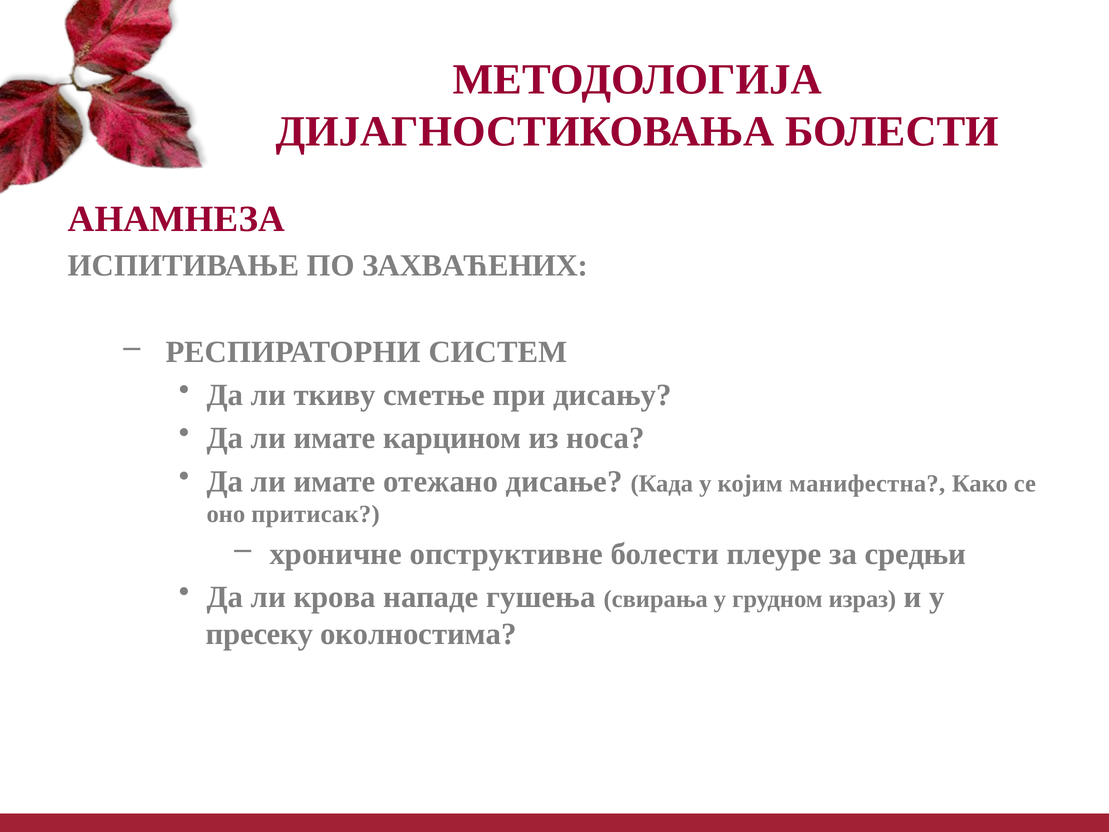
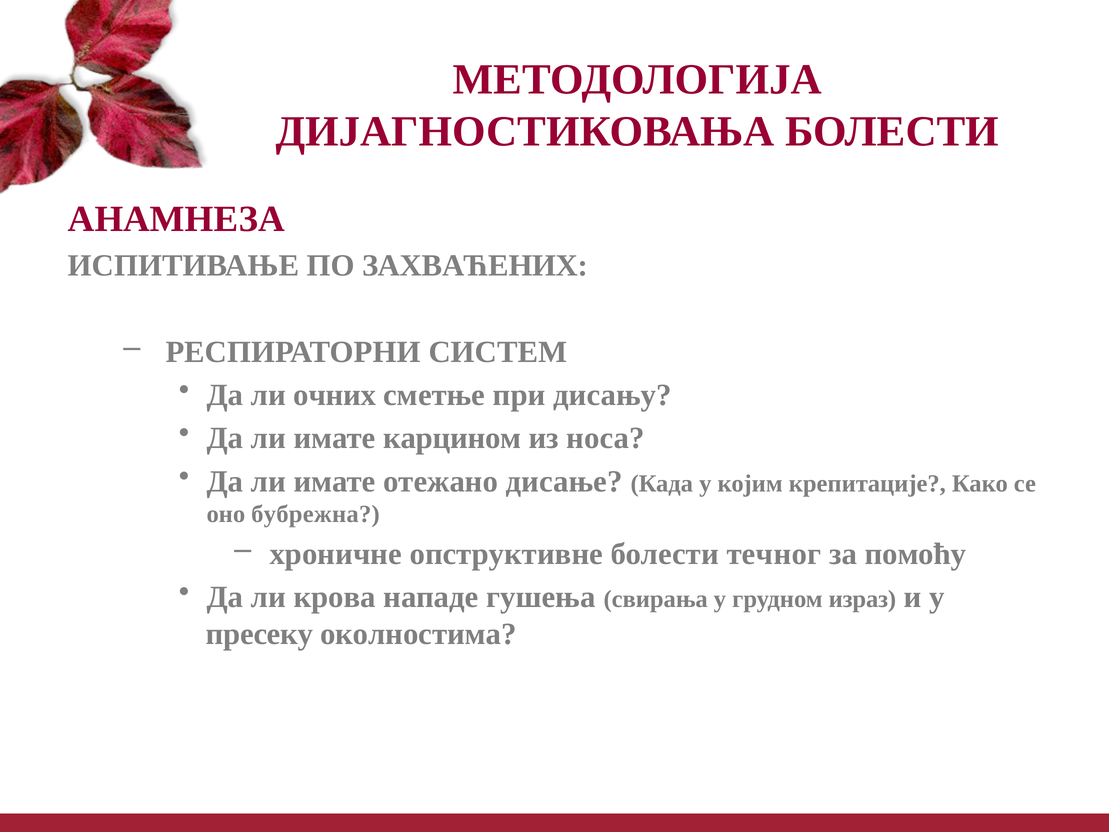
ткиву: ткиву -> очних (335, 395)
манифестна: манифестна -> крепитације (867, 483)
притисак: притисак -> бубрежна (315, 514)
плеуре: плеуре -> течног (774, 554)
средњи: средњи -> помоћу (915, 554)
